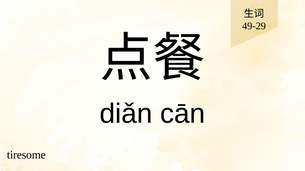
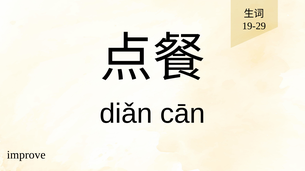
49-29: 49-29 -> 19-29 (254, 26)
tiresome: tiresome -> improve (26, 155)
